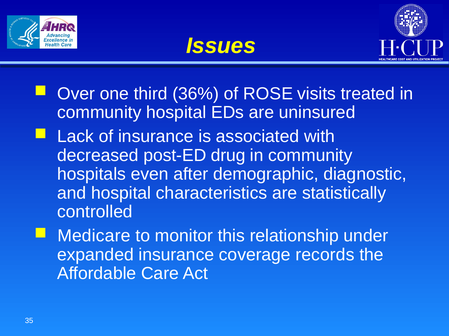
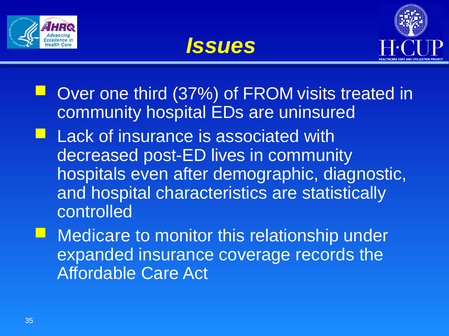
36%: 36% -> 37% (196, 94)
ROSE: ROSE -> FROM (268, 94)
drug: drug -> lives (228, 156)
